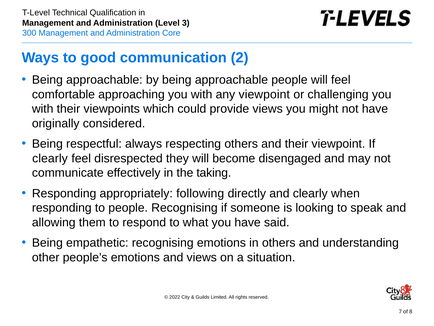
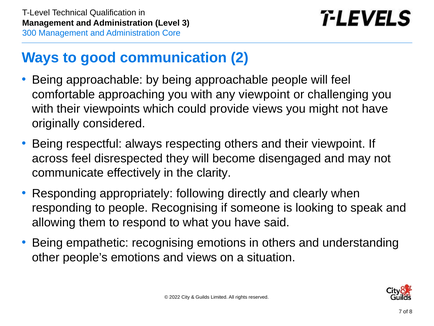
clearly: clearly -> across (50, 158)
taking: taking -> clarity (214, 173)
